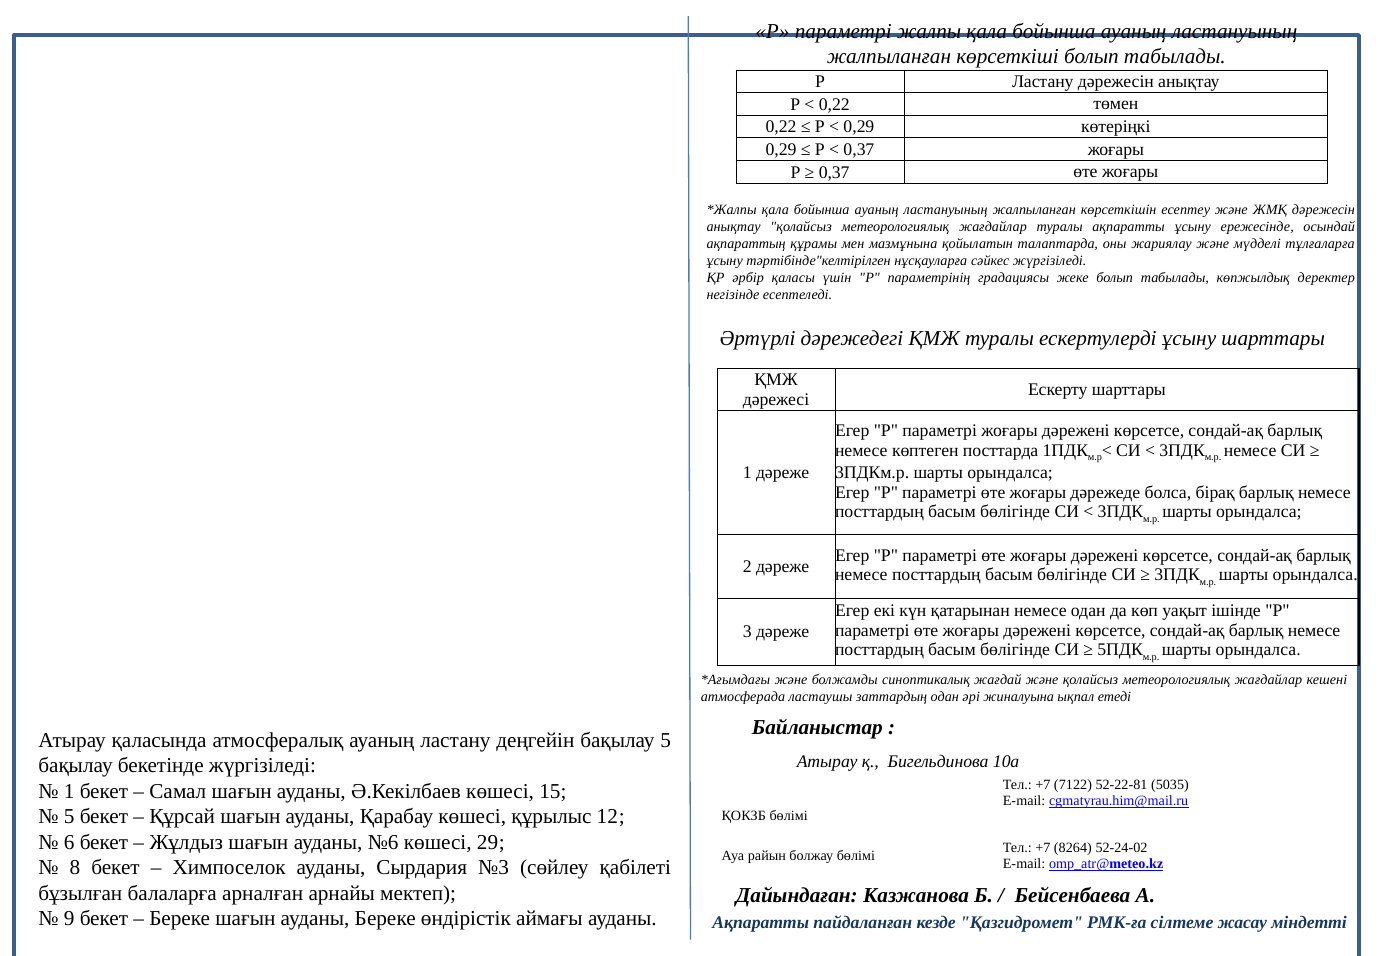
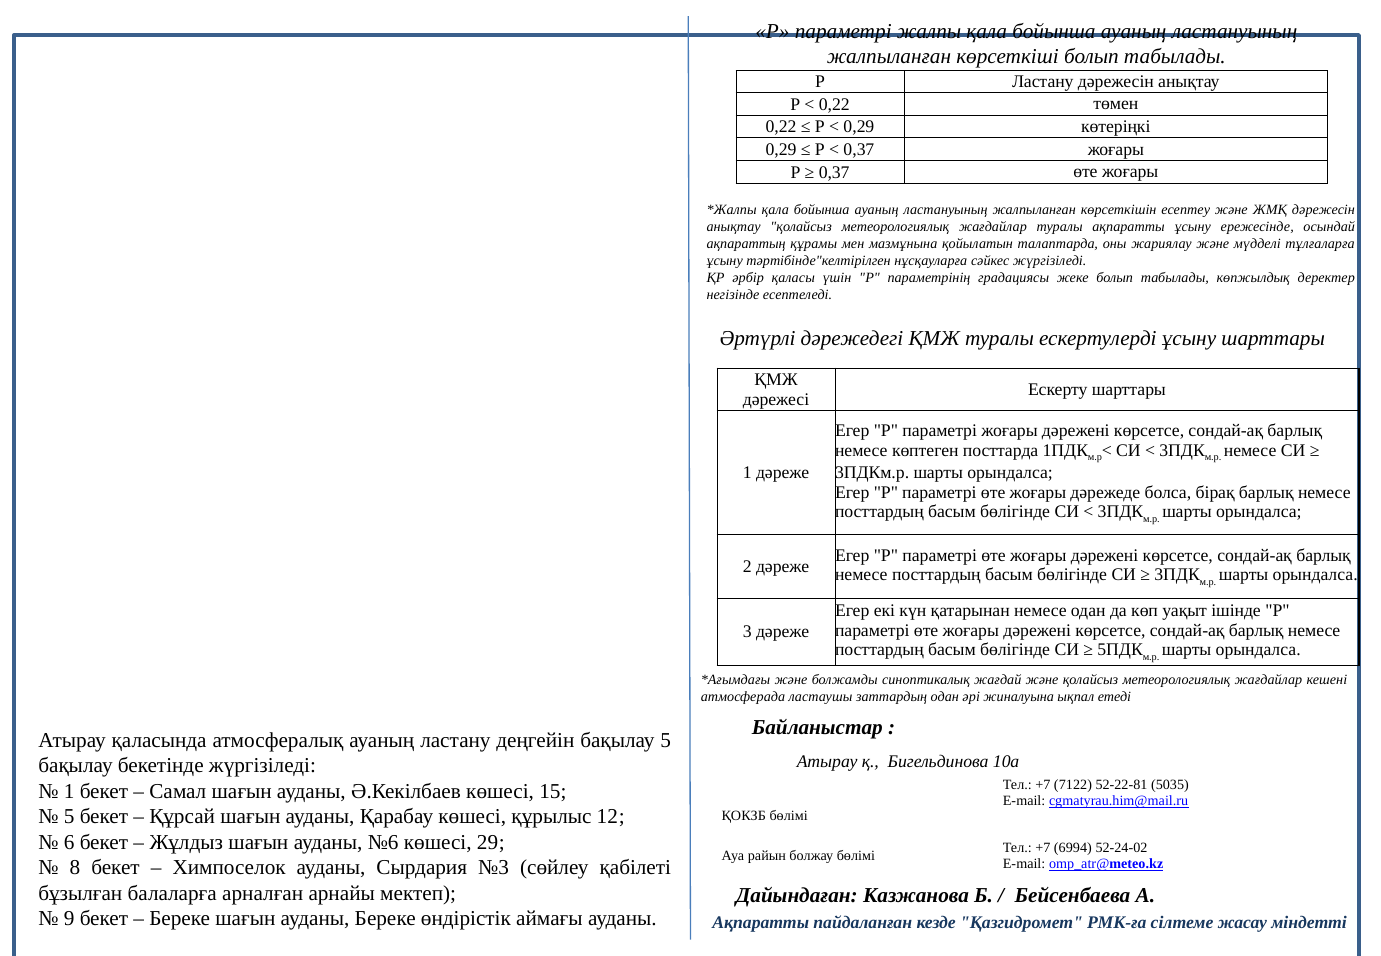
8264: 8264 -> 6994 (1073, 848)
